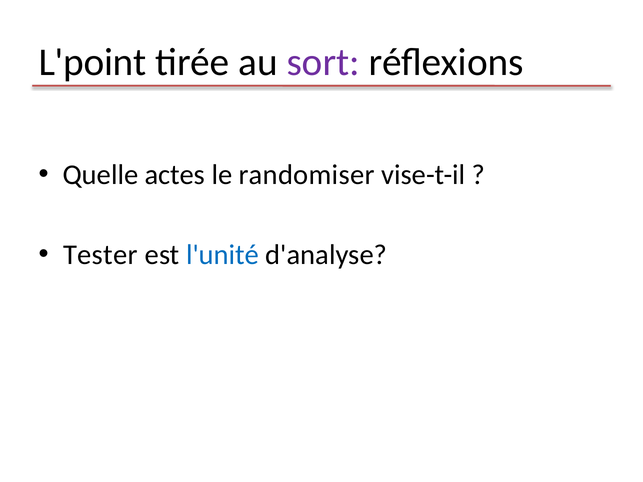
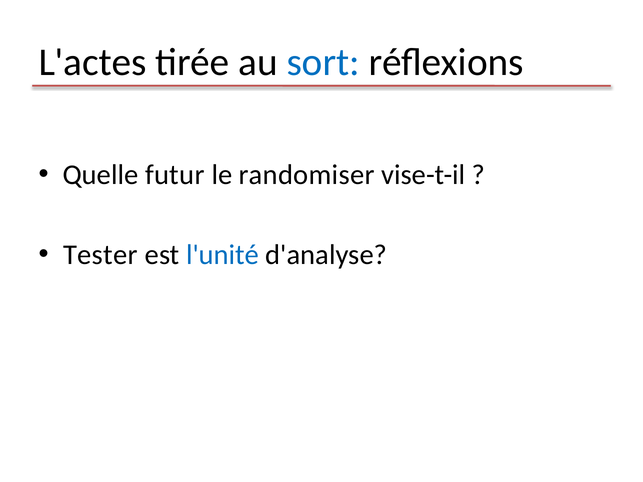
L'point: L'point -> L'actes (92, 62)
sort colour: purple -> blue (323, 62)
actes: actes -> futur (175, 175)
